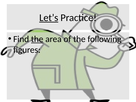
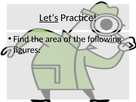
the underline: present -> none (37, 39)
